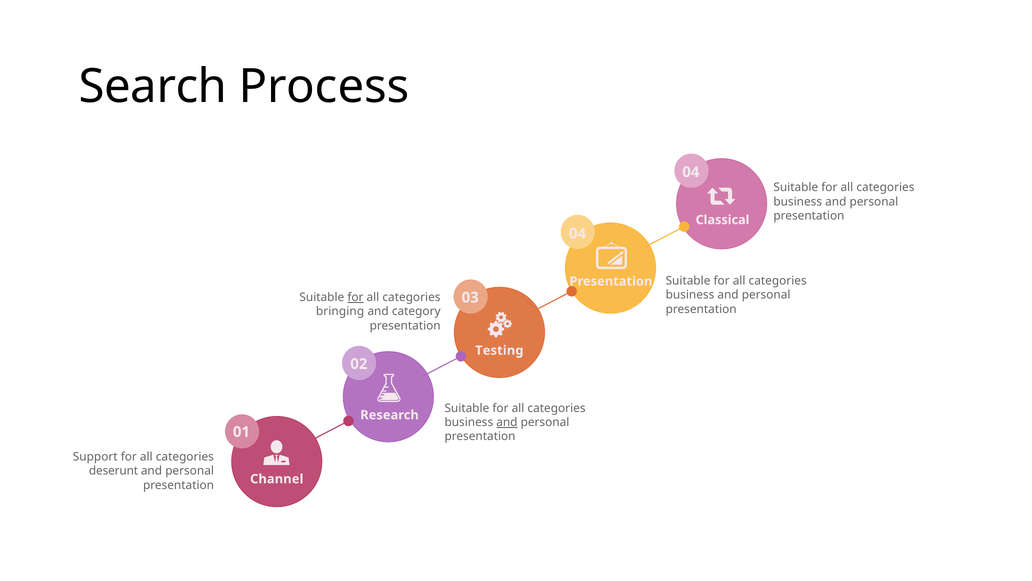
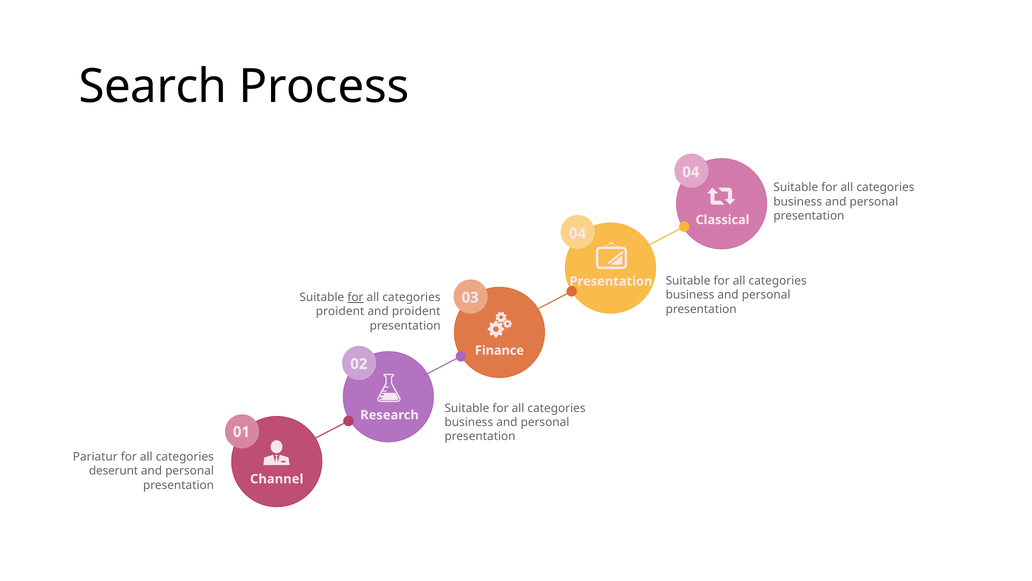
bringing: bringing -> proident (340, 311)
and category: category -> proident (416, 311)
Testing: Testing -> Finance (499, 350)
and underline: present -> none (507, 422)
Support: Support -> Pariatur (95, 456)
